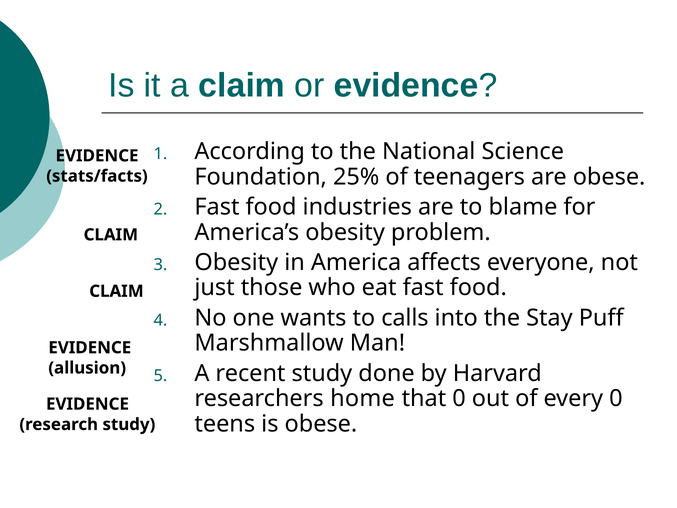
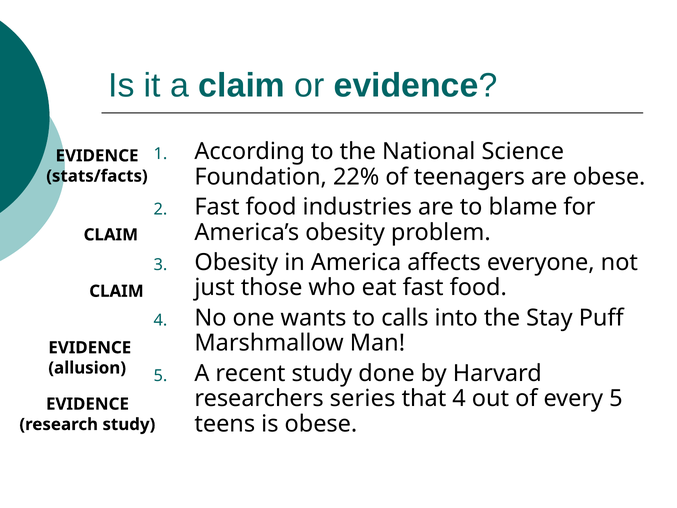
25%: 25% -> 22% (356, 177)
home: home -> series (363, 398)
that 0: 0 -> 4 (459, 398)
every 0: 0 -> 5 (616, 398)
